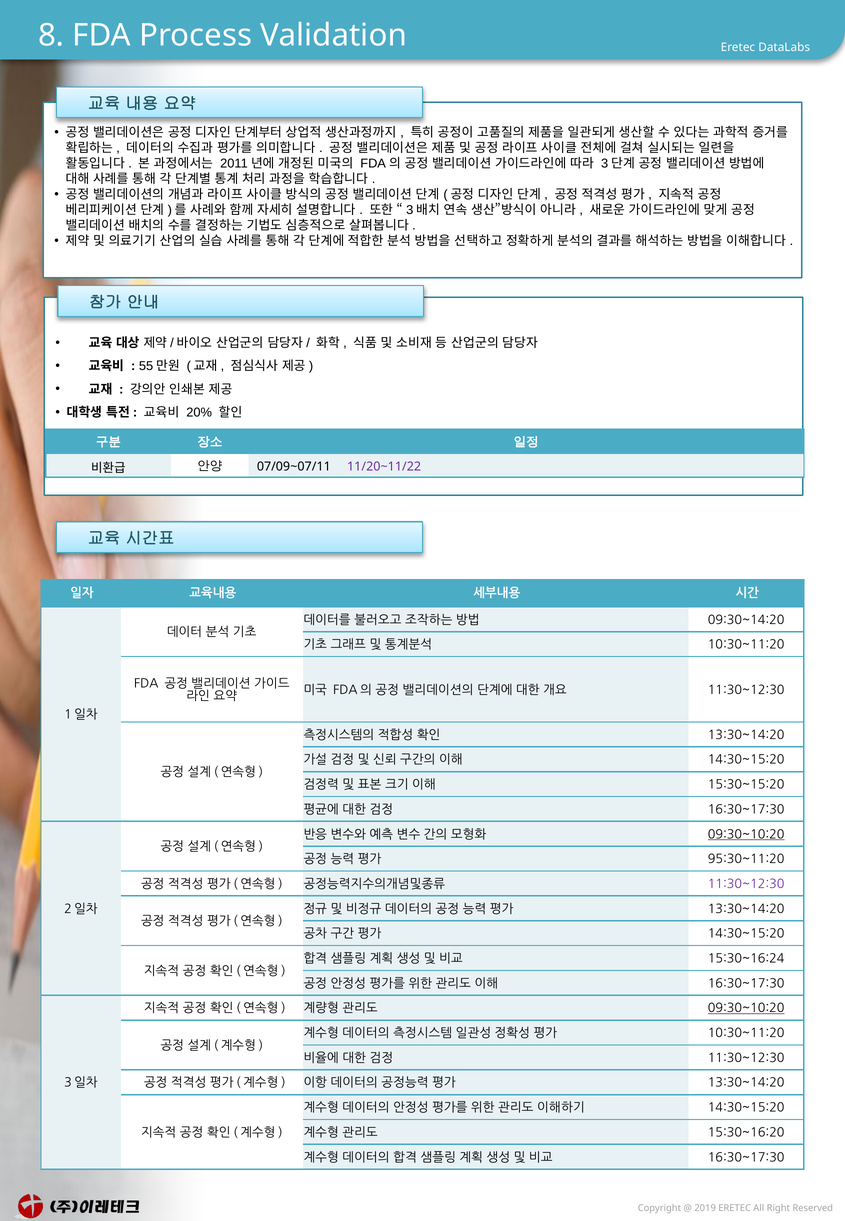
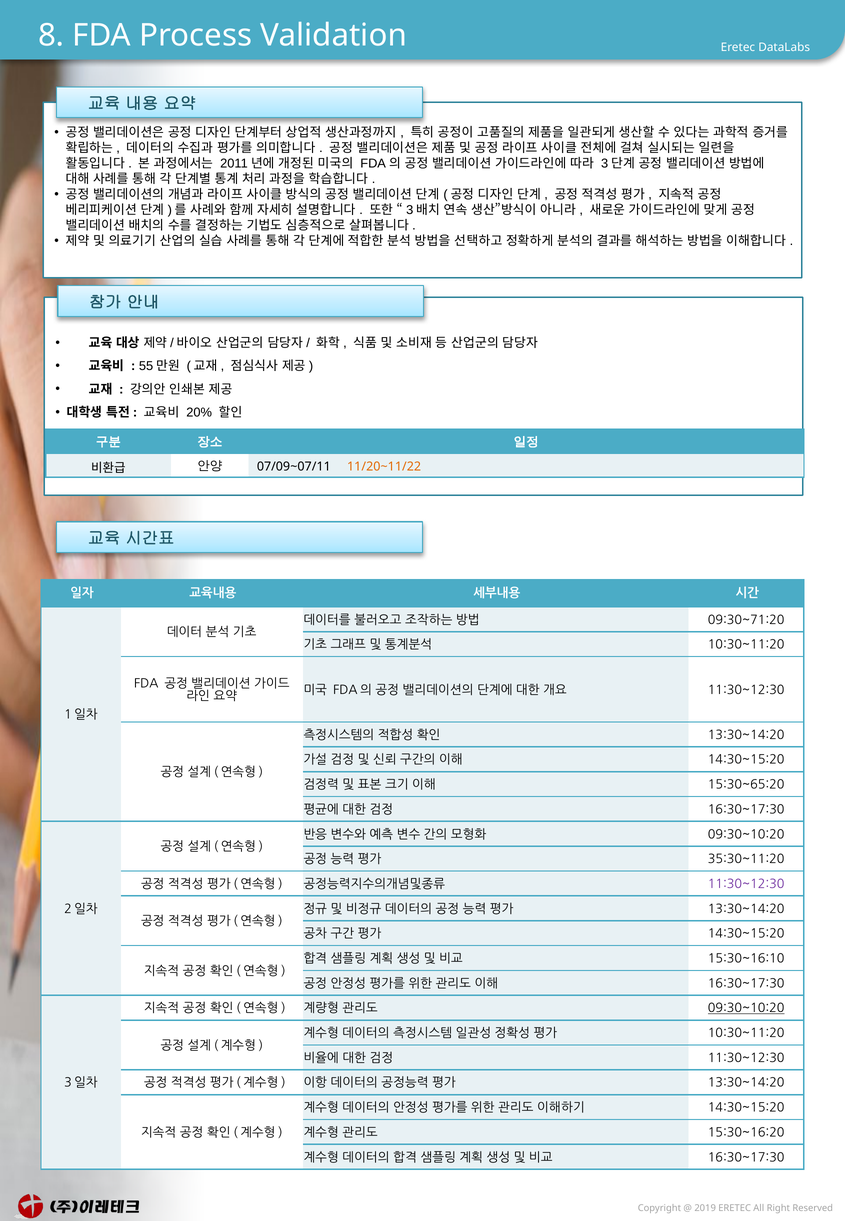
11/20~11/22 colour: purple -> orange (384, 467)
09:30~14:20: 09:30~14:20 -> 09:30~71:20 (746, 620)
15:30~15:20: 15:30~15:20 -> 15:30~65:20 (746, 784)
09:30~10:20 underline: present -> none (746, 834)
95:30~11:20: 95:30~11:20 -> 35:30~11:20 (746, 859)
15:30~16:24: 15:30~16:24 -> 15:30~16:10 (746, 958)
